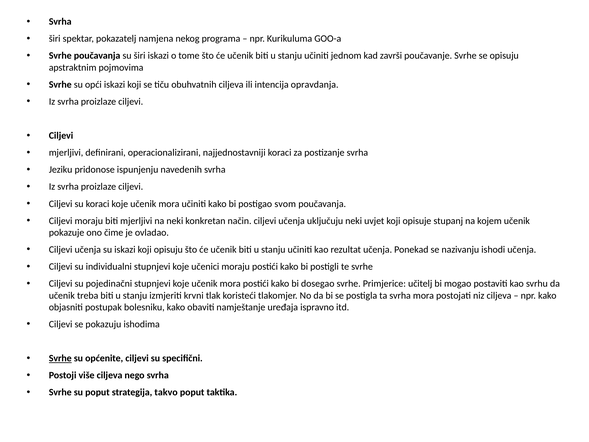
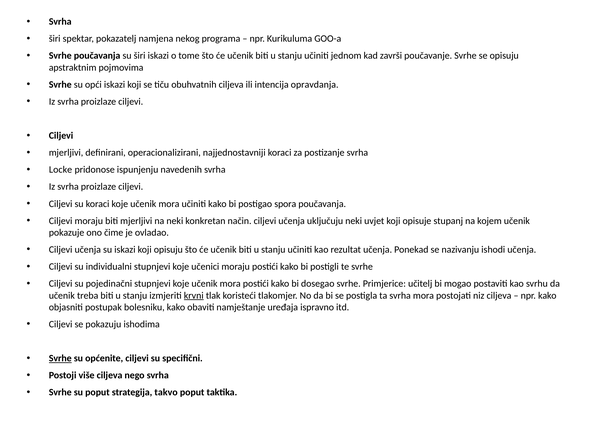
Jeziku: Jeziku -> Locke (61, 170)
svom: svom -> spora (285, 204)
krvni underline: none -> present (194, 295)
